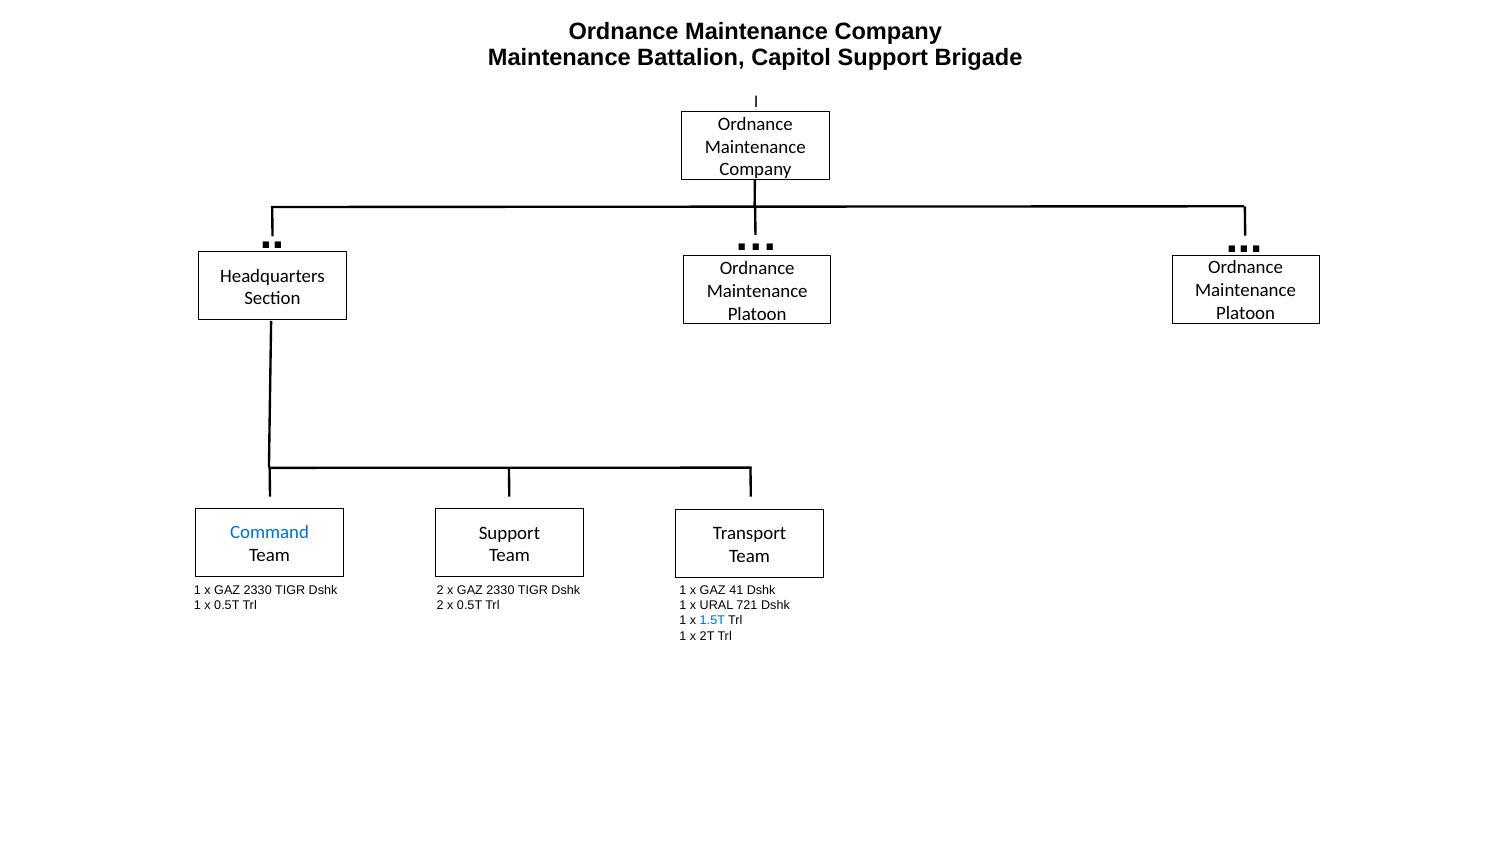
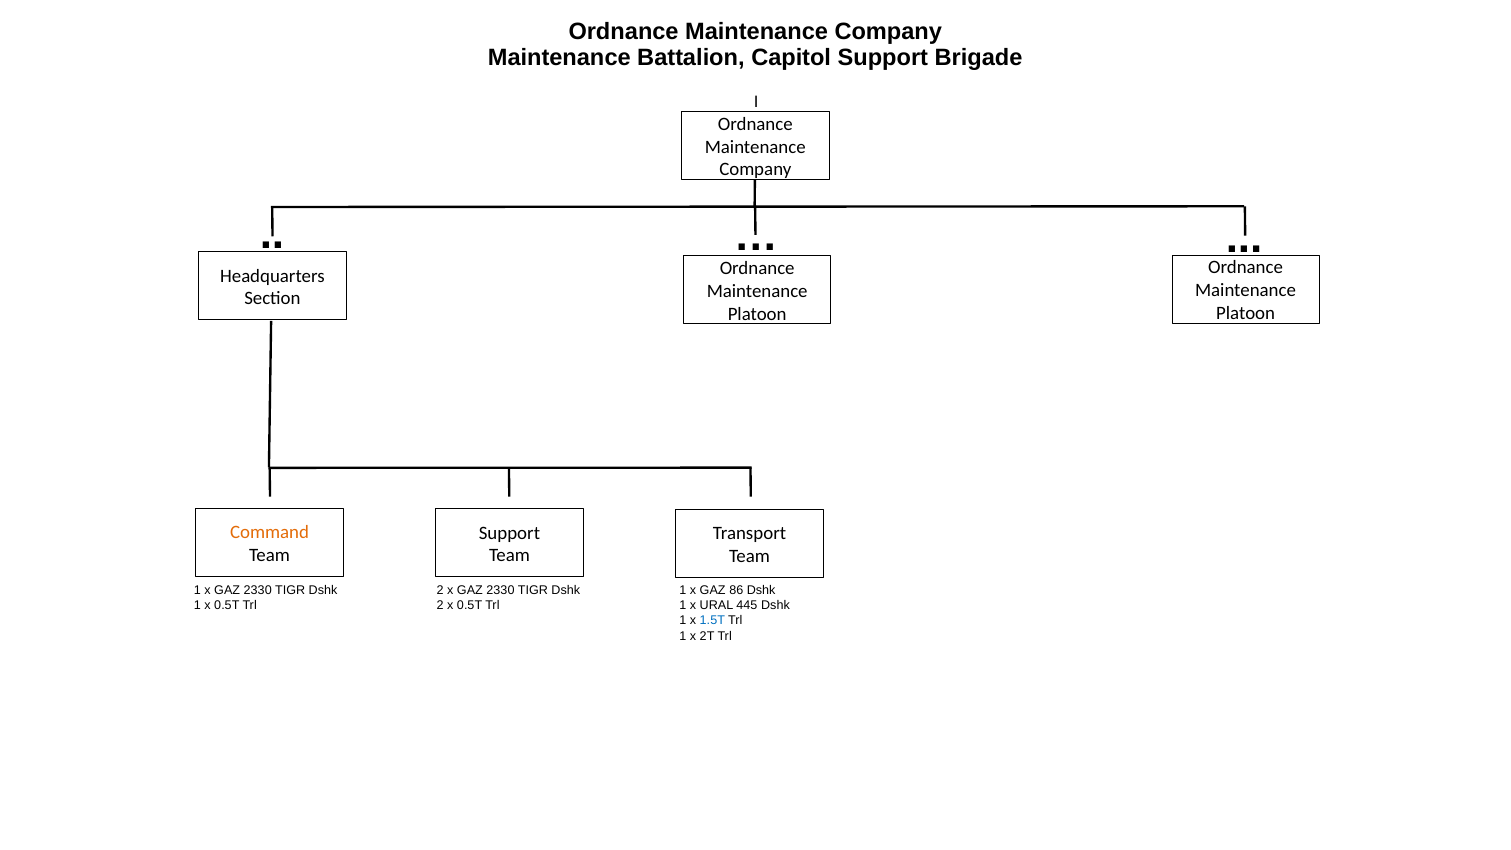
Command colour: blue -> orange (269, 533)
41: 41 -> 86 (736, 591)
721: 721 -> 445 (747, 606)
